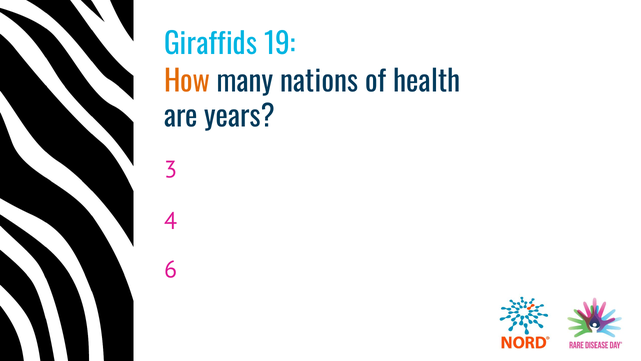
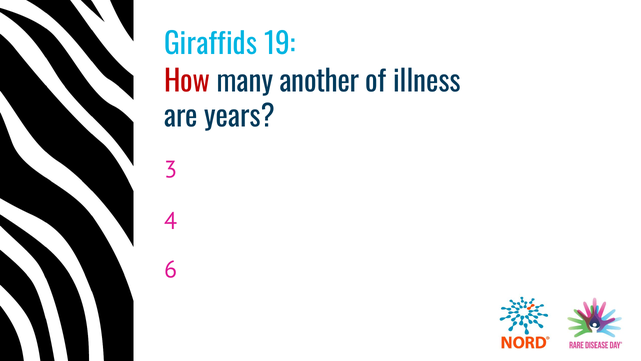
How colour: orange -> red (187, 82)
nations: nations -> another (319, 82)
health: health -> illness (427, 82)
